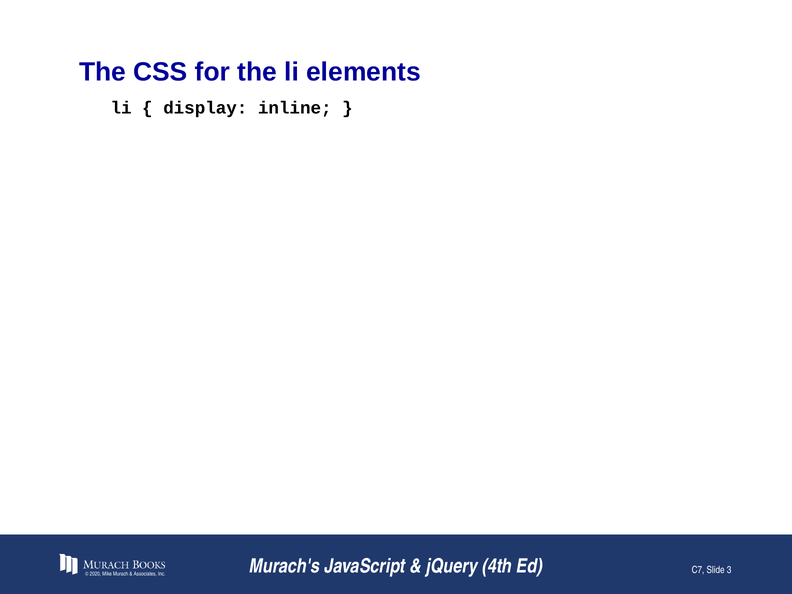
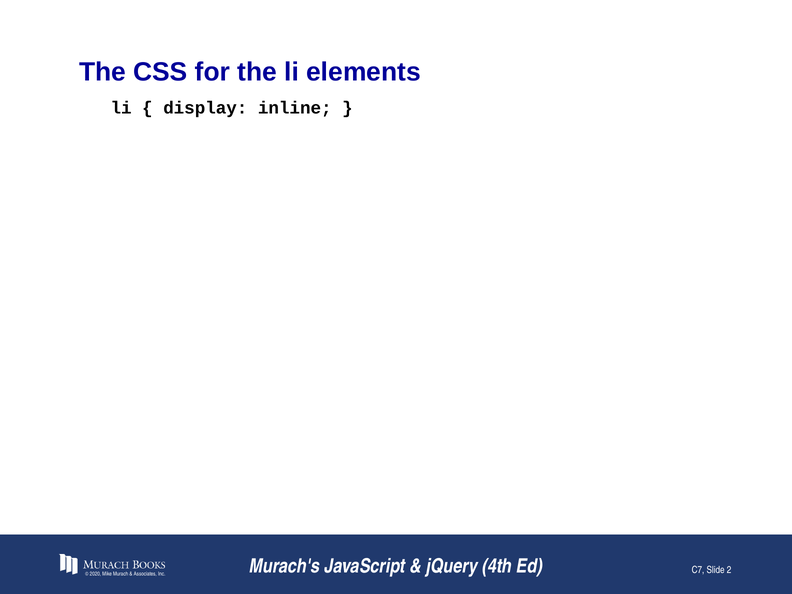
3: 3 -> 2 (729, 570)
